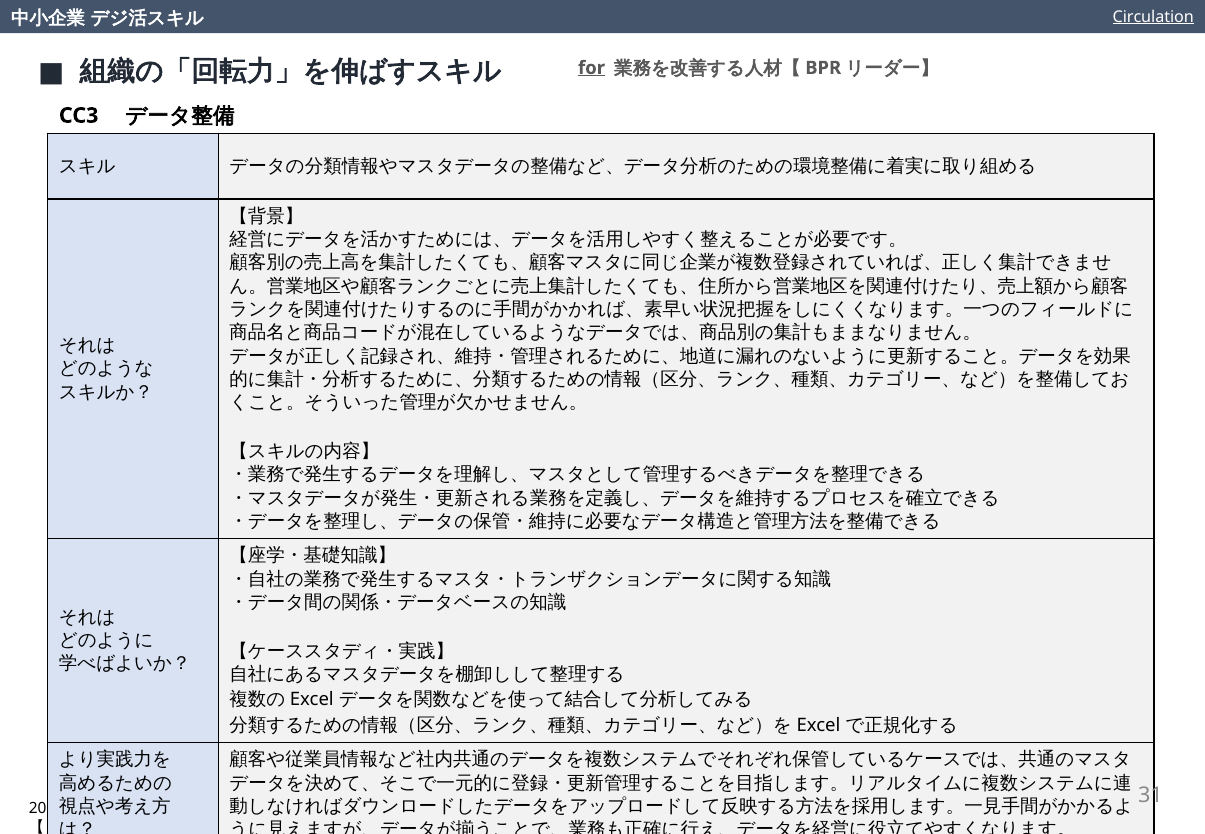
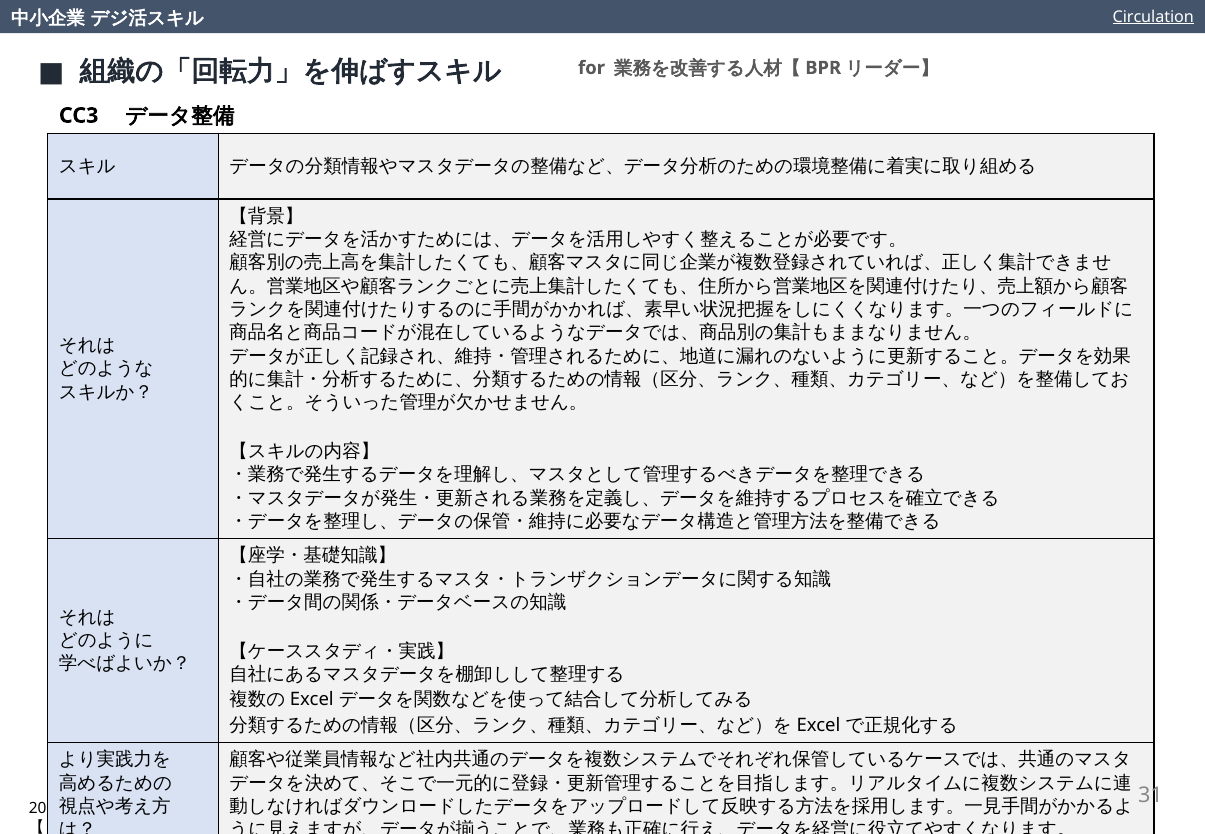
for underline: present -> none (592, 68)
